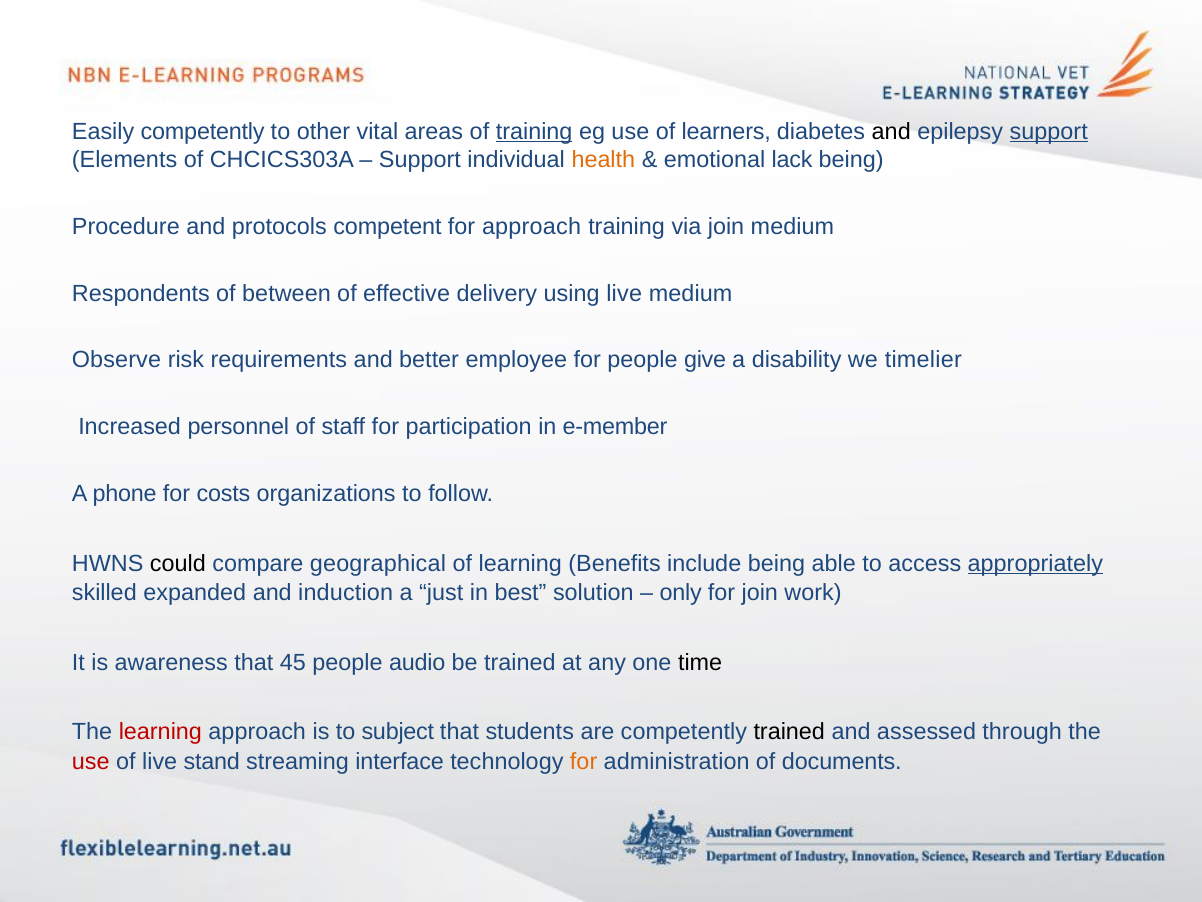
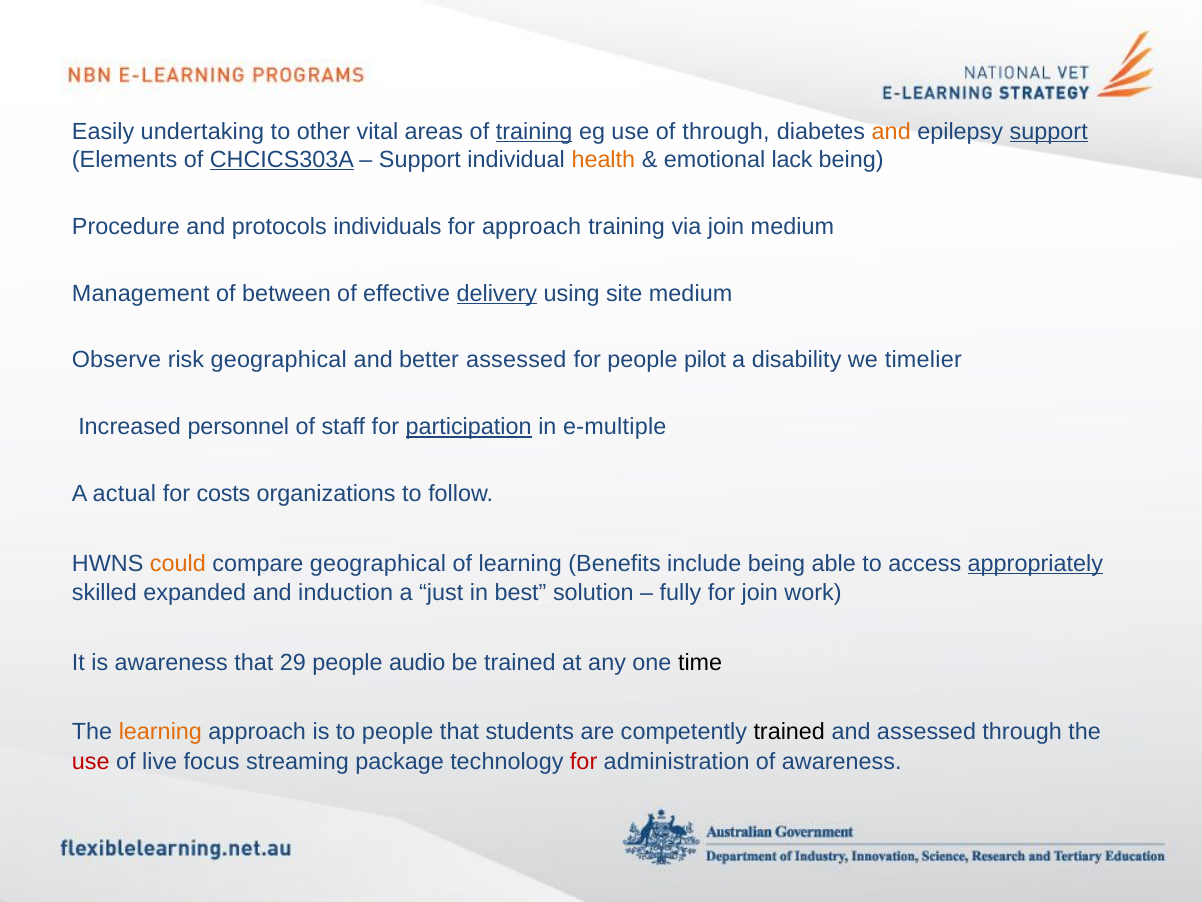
Easily competently: competently -> undertaking (202, 132)
of learners: learners -> through (726, 132)
and colour: black -> orange (891, 132)
CHCICS303A underline: none -> present (282, 160)
competent: competent -> individuals (387, 226)
Respondents: Respondents -> Management (141, 293)
delivery underline: none -> present (497, 293)
using live: live -> site (624, 293)
risk requirements: requirements -> geographical (279, 360)
better employee: employee -> assessed (516, 360)
give: give -> pilot (705, 360)
participation underline: none -> present (469, 427)
e-member: e-member -> e-multiple (615, 427)
phone: phone -> actual (124, 494)
could colour: black -> orange (178, 563)
only: only -> fully (681, 593)
45: 45 -> 29 (293, 662)
learning colour: red -> orange (160, 732)
to subject: subject -> people (398, 732)
stand: stand -> focus (212, 761)
interface: interface -> package (400, 761)
for colour: orange -> red (584, 761)
of documents: documents -> awareness (842, 761)
